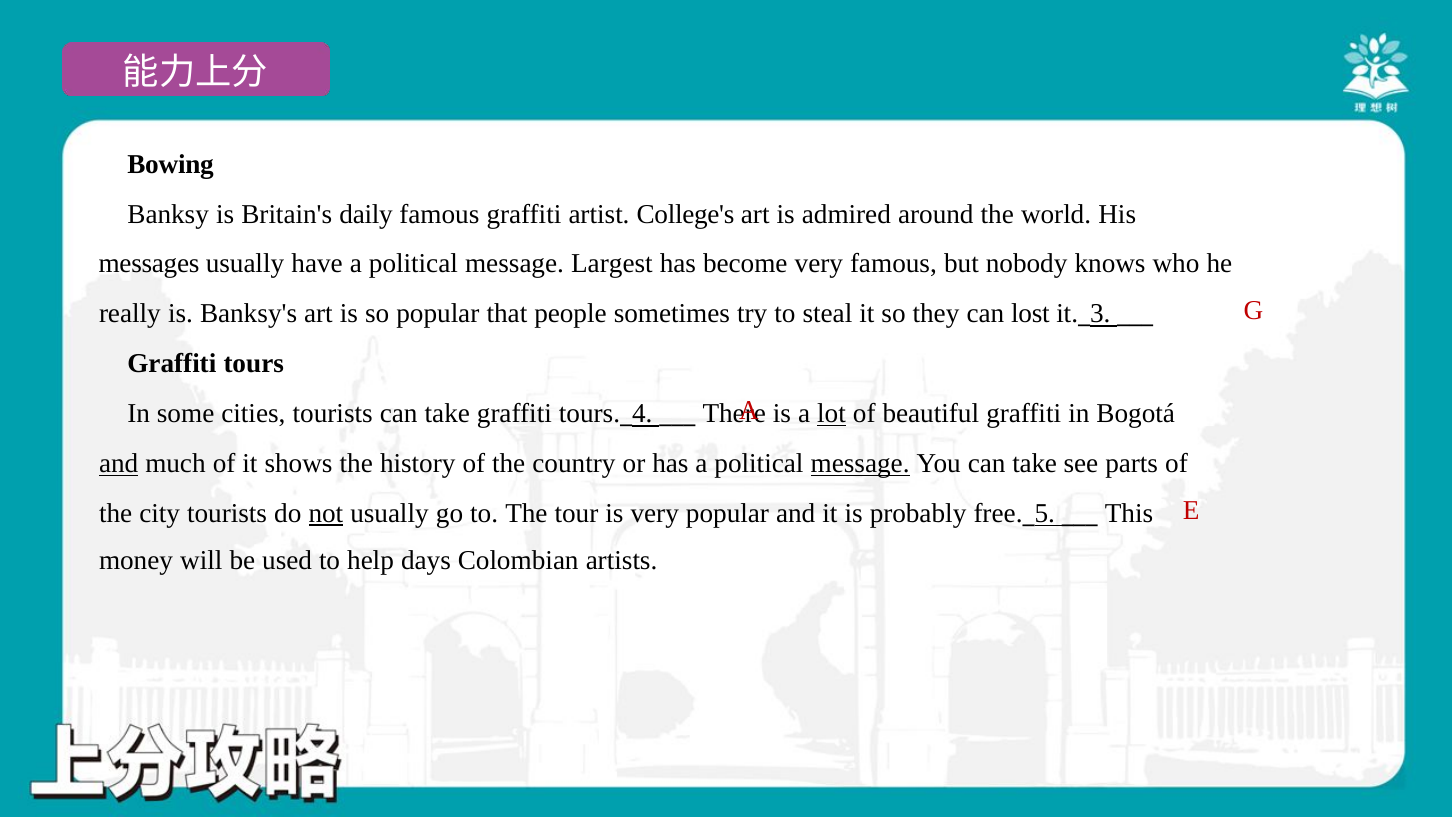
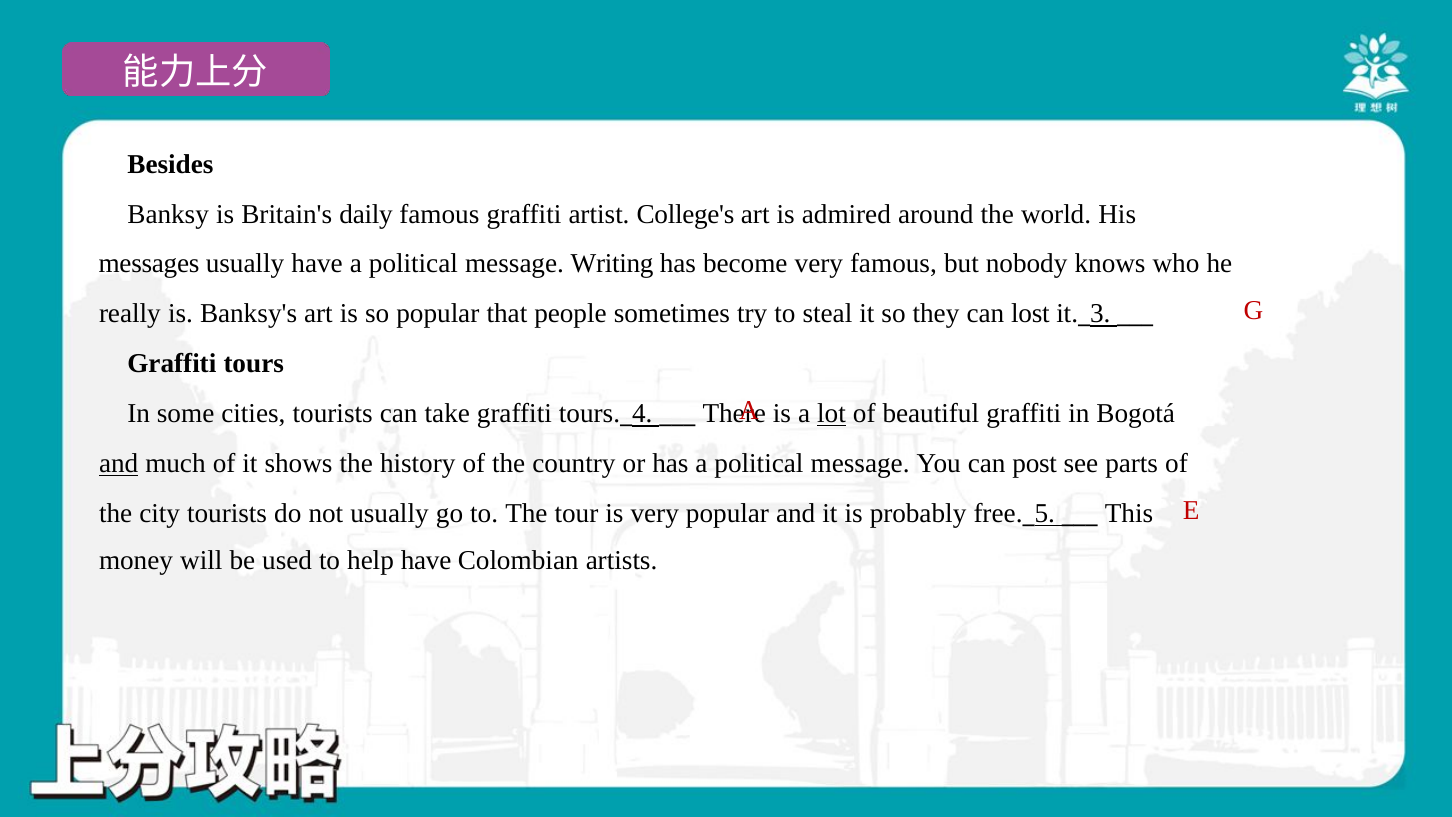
Bowing: Bowing -> Besides (170, 164)
Largest: Largest -> Writing (612, 264)
message underline: present -> none (860, 464)
You can take: take -> post (1035, 464)
not underline: present -> none (326, 513)
help days: days -> have (426, 560)
